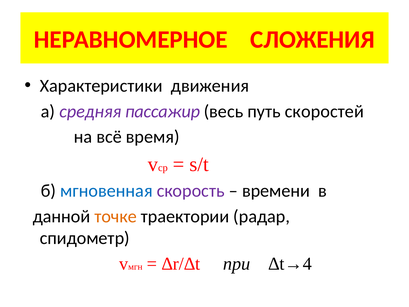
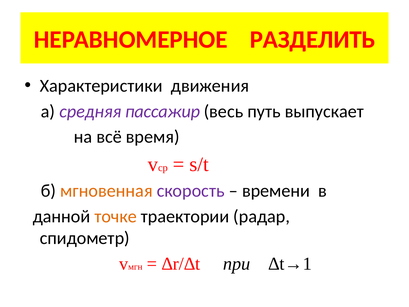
СЛОЖЕНИЯ: СЛОЖЕНИЯ -> РАЗДЕЛИТЬ (313, 40)
скоростей: скоростей -> выпускает (324, 111)
мгновенная colour: blue -> orange (106, 191)
∆t→4: ∆t→4 -> ∆t→1 (290, 264)
